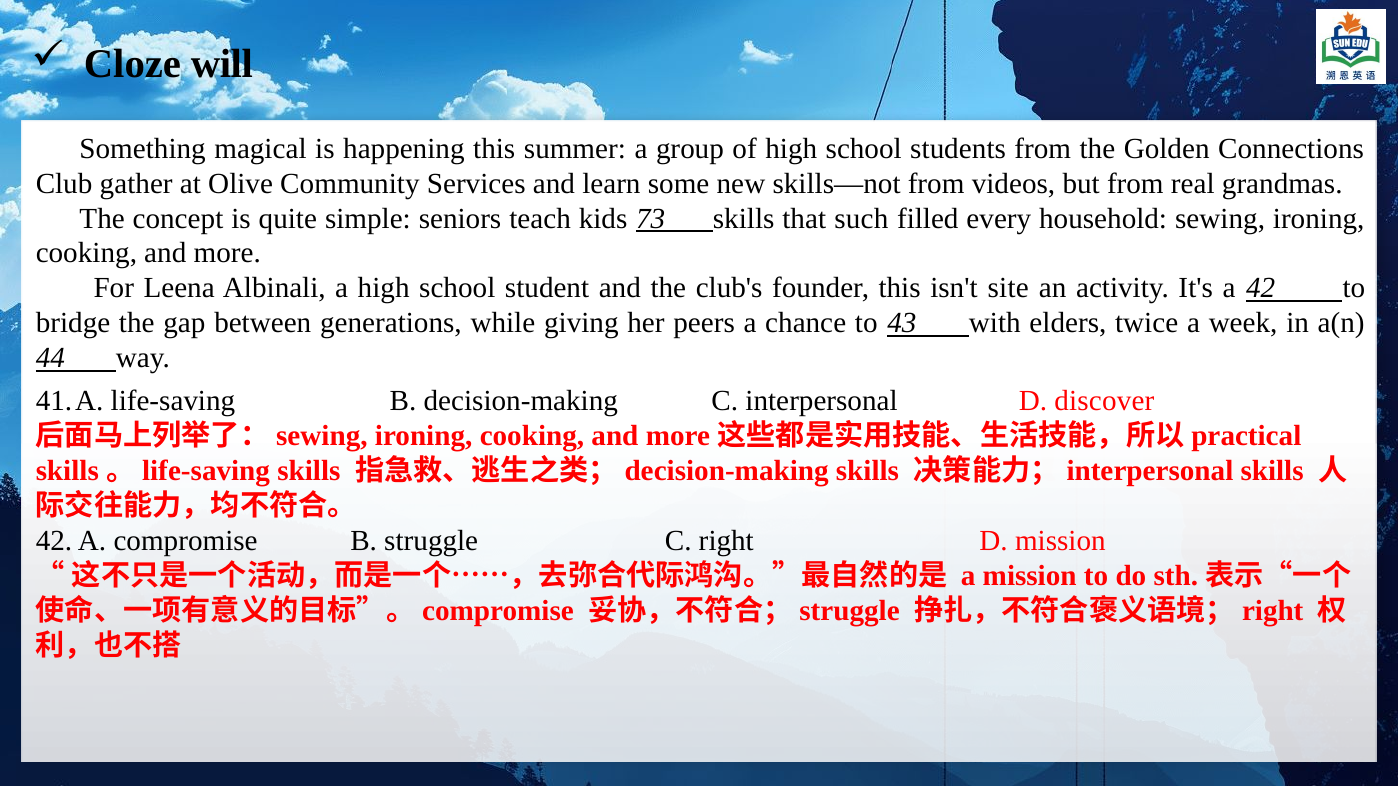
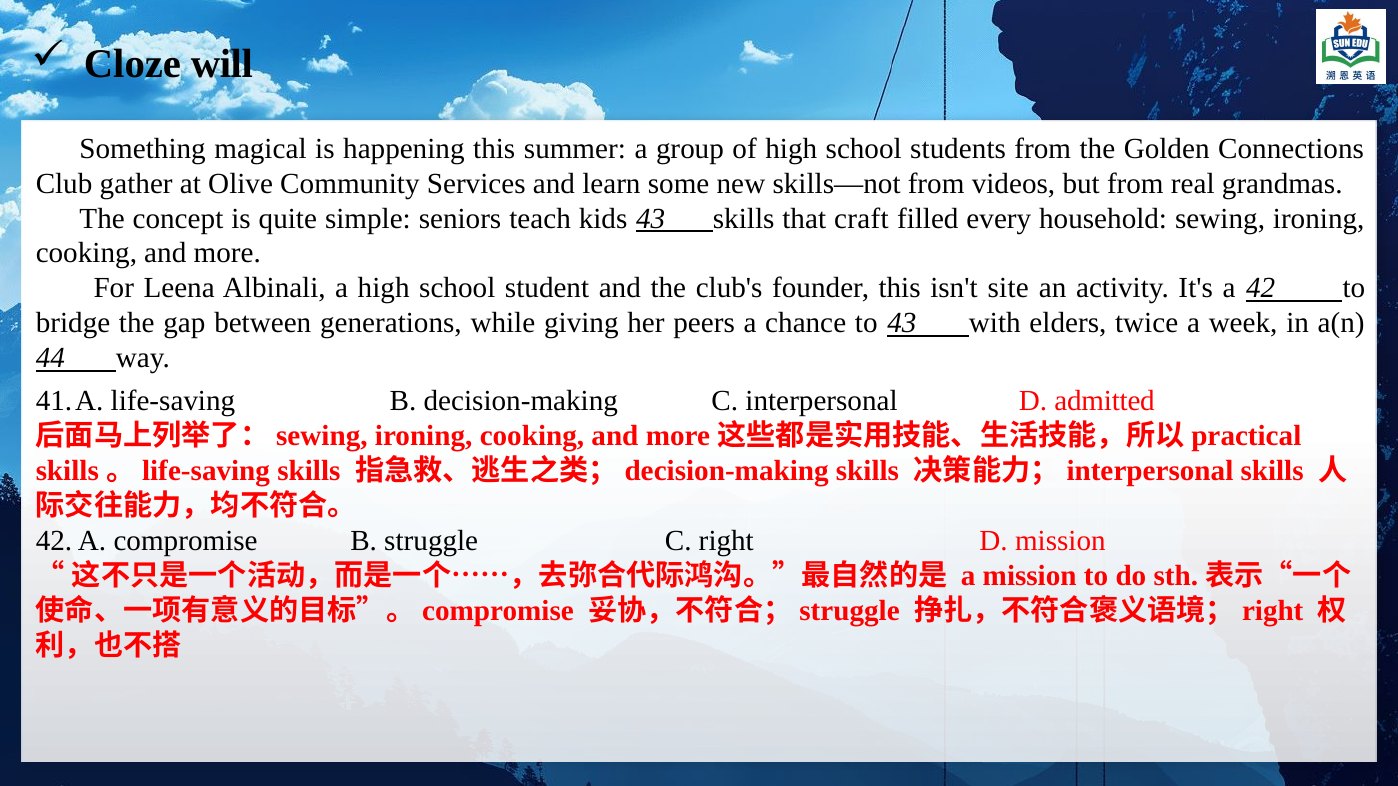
kids 73: 73 -> 43 (651, 219)
such: such -> craft (861, 219)
discover: discover -> admitted (1105, 402)
